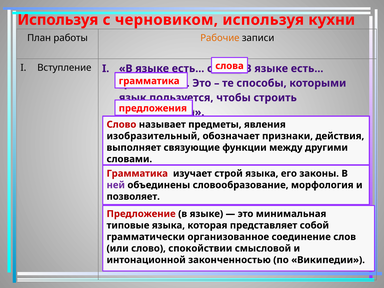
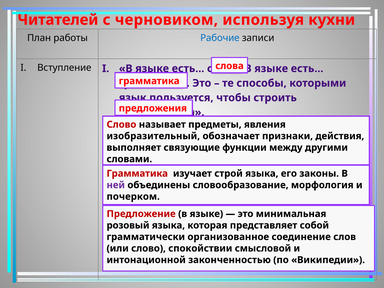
Используя: Используя -> Читателей (58, 20)
Рабочие colour: orange -> blue (220, 38)
позволяет: позволяет -> почерком (133, 197)
типовые: типовые -> розовый (128, 225)
